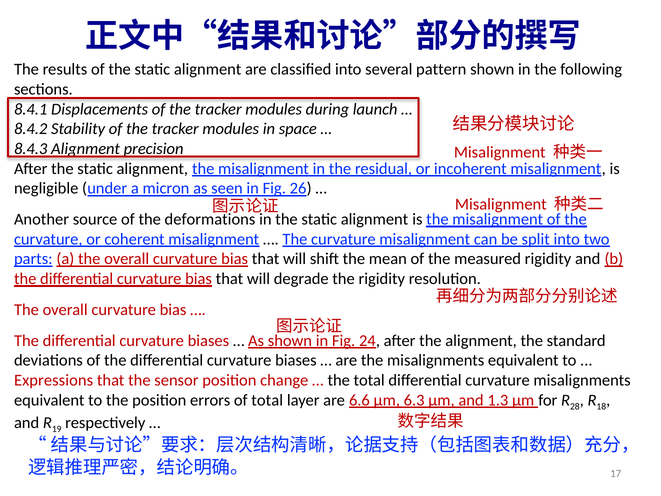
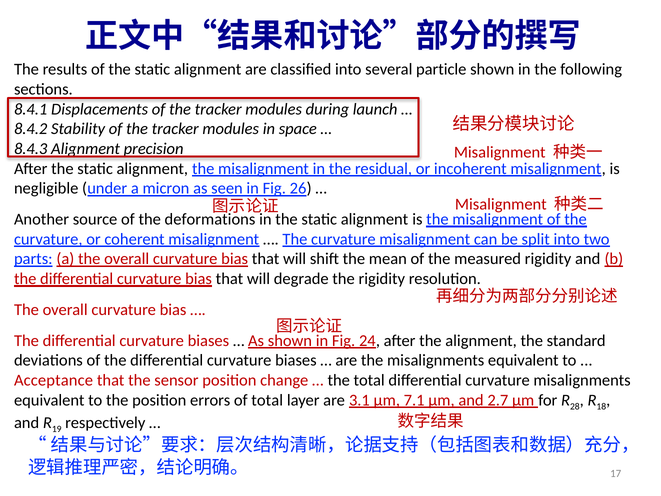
pattern: pattern -> particle (441, 69)
Expressions: Expressions -> Acceptance (54, 380)
6.6: 6.6 -> 3.1 (359, 400)
6.3: 6.3 -> 7.1 (414, 400)
1.3: 1.3 -> 2.7 (498, 400)
